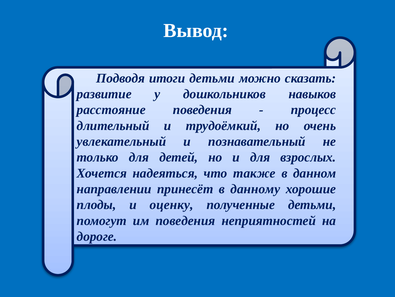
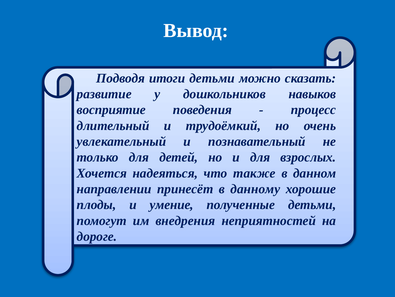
расстояние: расстояние -> восприятие (111, 110)
оценку: оценку -> умение (172, 204)
им поведения: поведения -> внедрения (185, 220)
